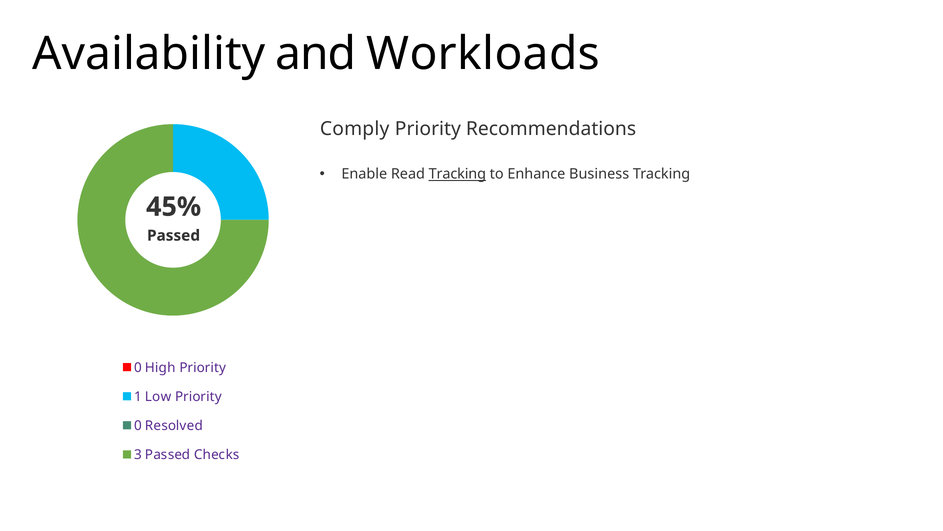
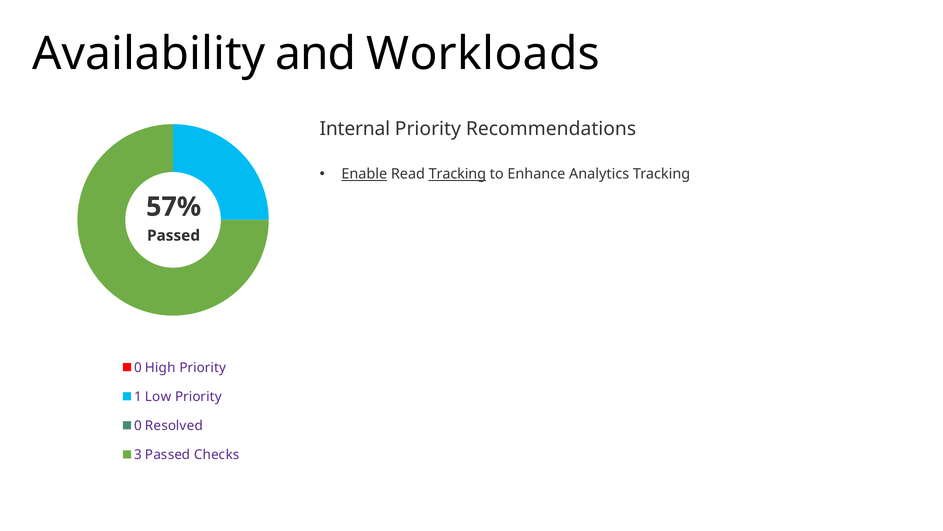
Comply: Comply -> Internal (355, 129)
Enable underline: none -> present (364, 174)
Business: Business -> Analytics (599, 174)
45%: 45% -> 57% (174, 207)
